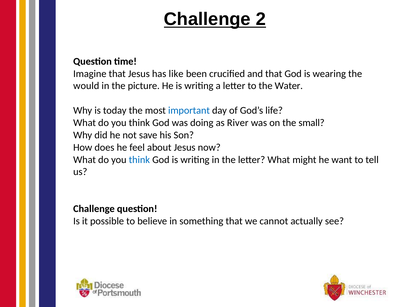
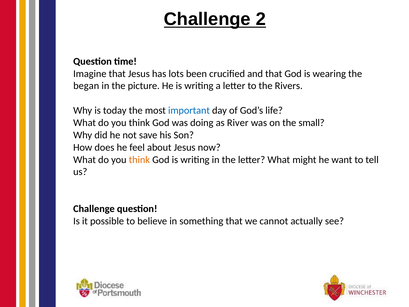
like: like -> lots (176, 74)
would: would -> began (86, 86)
Water: Water -> Rivers (289, 86)
think colour: blue -> orange (139, 160)
